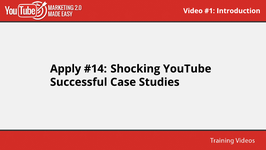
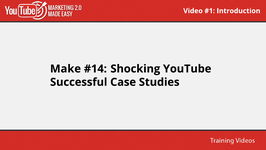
Apply: Apply -> Make (65, 69)
